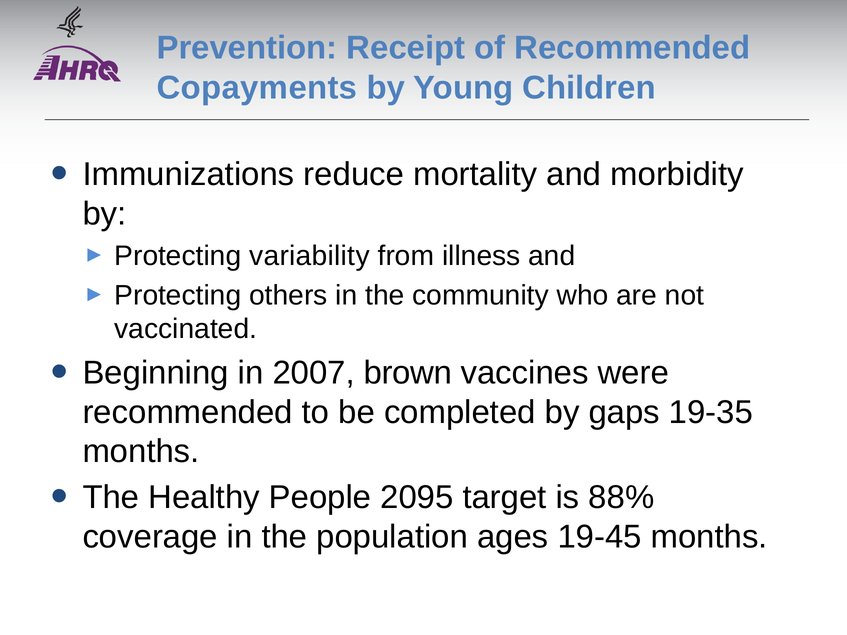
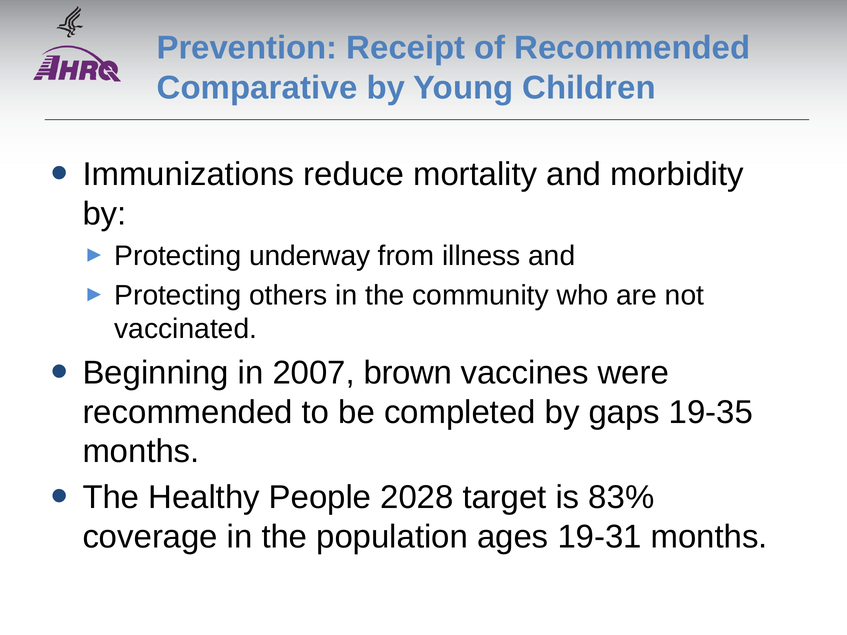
Copayments: Copayments -> Comparative (257, 88)
variability: variability -> underway (310, 256)
2095: 2095 -> 2028 (417, 498)
88%: 88% -> 83% (621, 498)
19-45: 19-45 -> 19-31 (600, 537)
